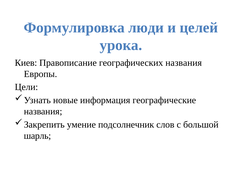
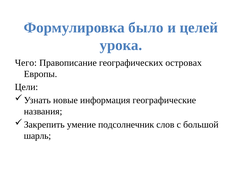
люди: люди -> было (146, 28)
Киев: Киев -> Чего (26, 63)
географических названия: названия -> островах (184, 63)
